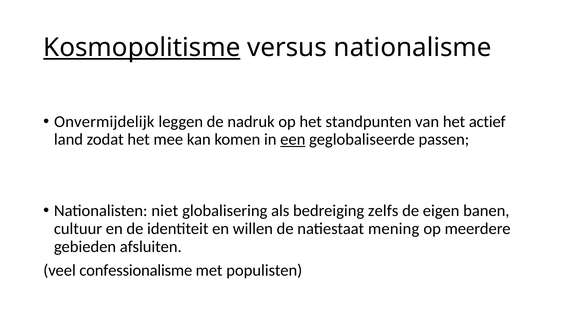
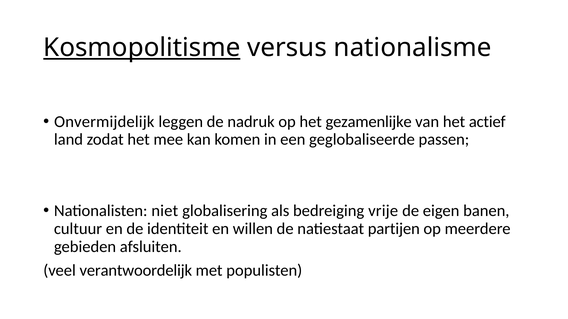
standpunten: standpunten -> gezamenlijke (369, 122)
een underline: present -> none (293, 140)
zelfs: zelfs -> vrije (383, 211)
mening: mening -> partijen (394, 229)
confessionalisme: confessionalisme -> verantwoordelijk (136, 271)
